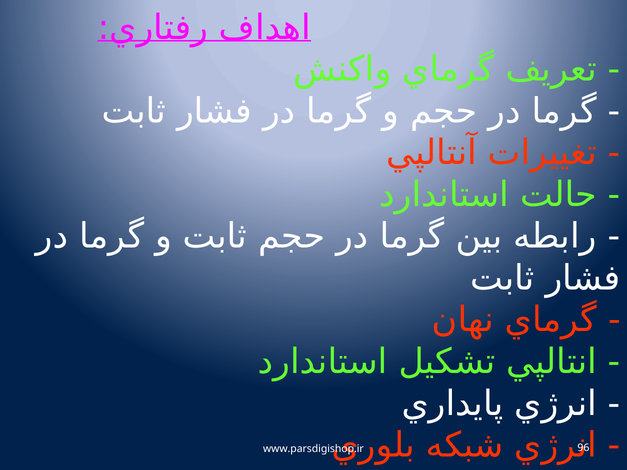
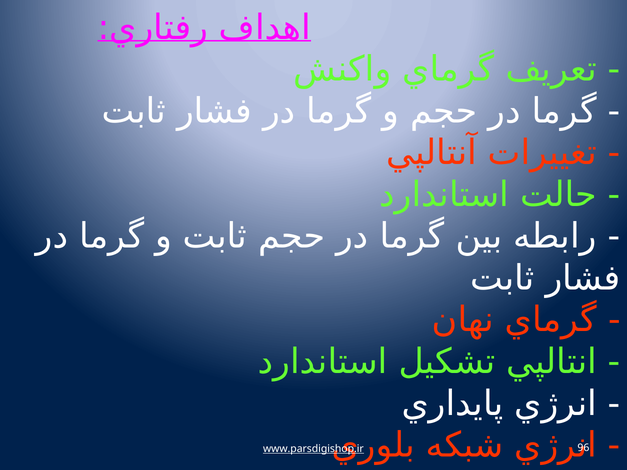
www.parsdigishop.ir underline: none -> present (313, 449)
